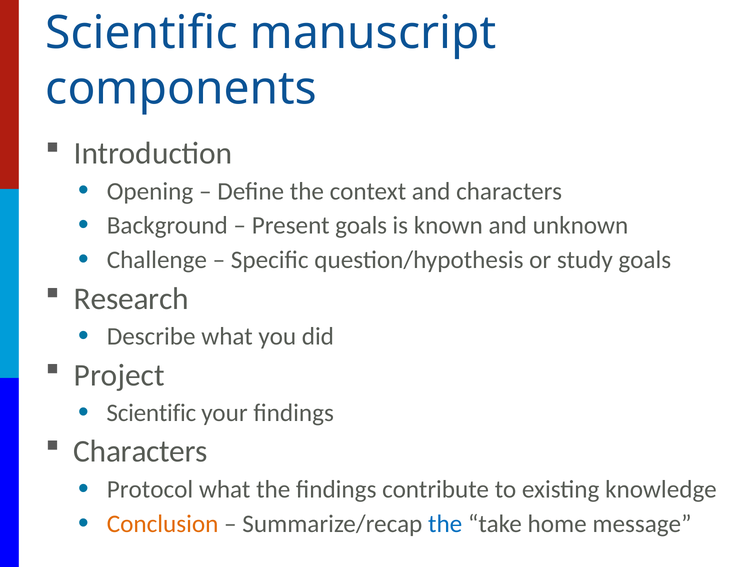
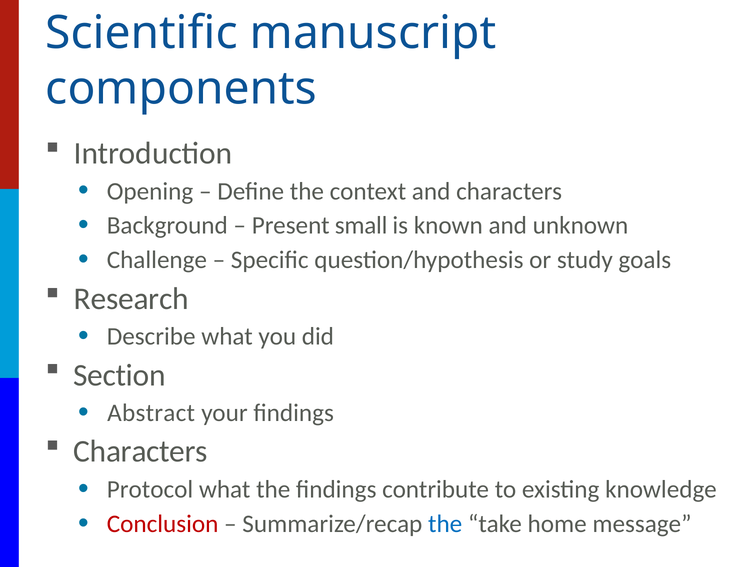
Present goals: goals -> small (361, 226)
Project: Project -> Section (119, 375)
Scientific: Scientific -> Abstract (151, 413)
Conclusion colour: orange -> red (163, 524)
